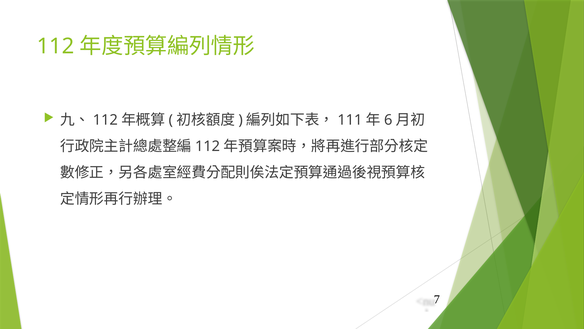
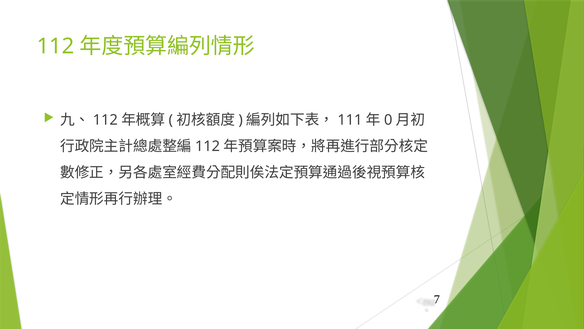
6: 6 -> 0 (388, 120)
